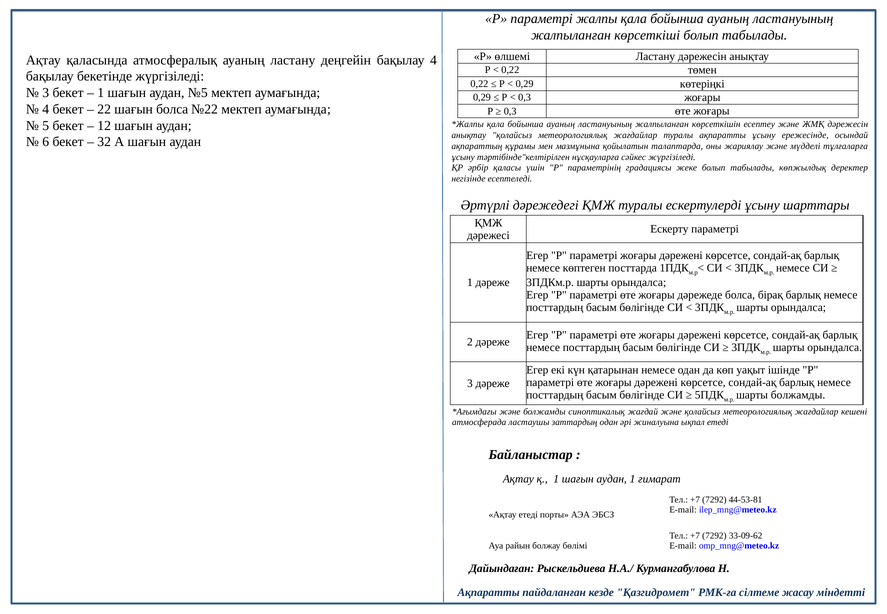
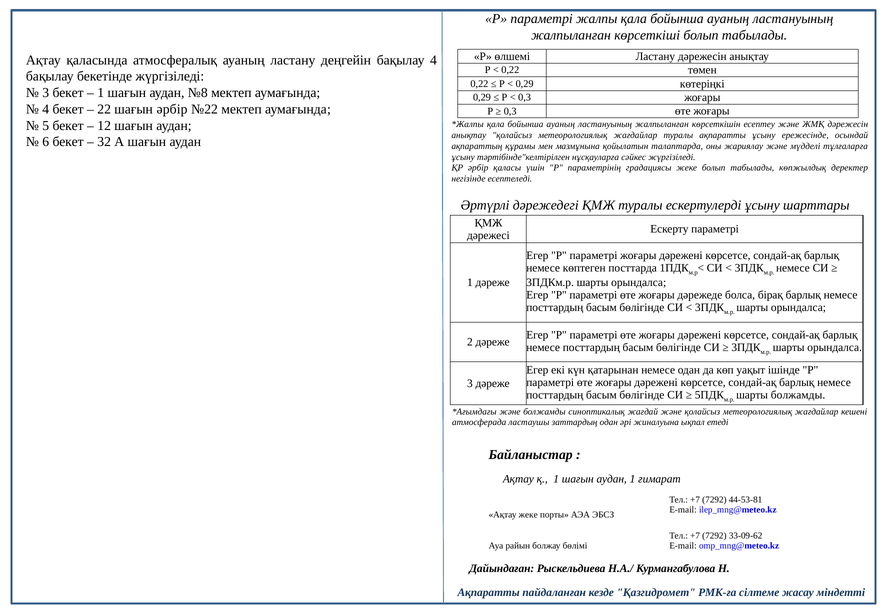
№5: №5 -> №8 (198, 93)
шағын болса: болса -> әрбір (172, 109)
Ақтау етеді: етеді -> жеке (528, 515)
